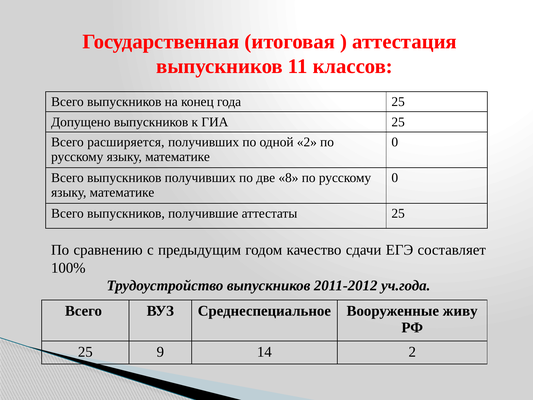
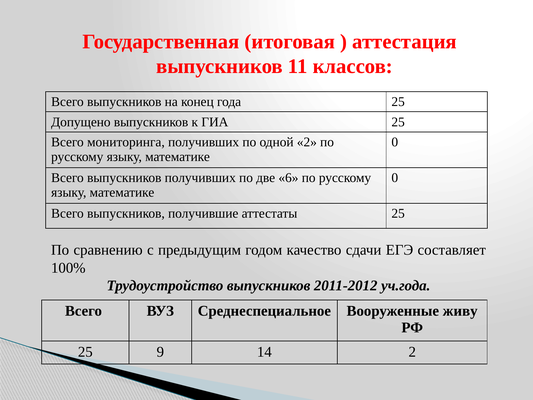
расширяется: расширяется -> мониторинга (126, 142)
8: 8 -> 6 (288, 178)
